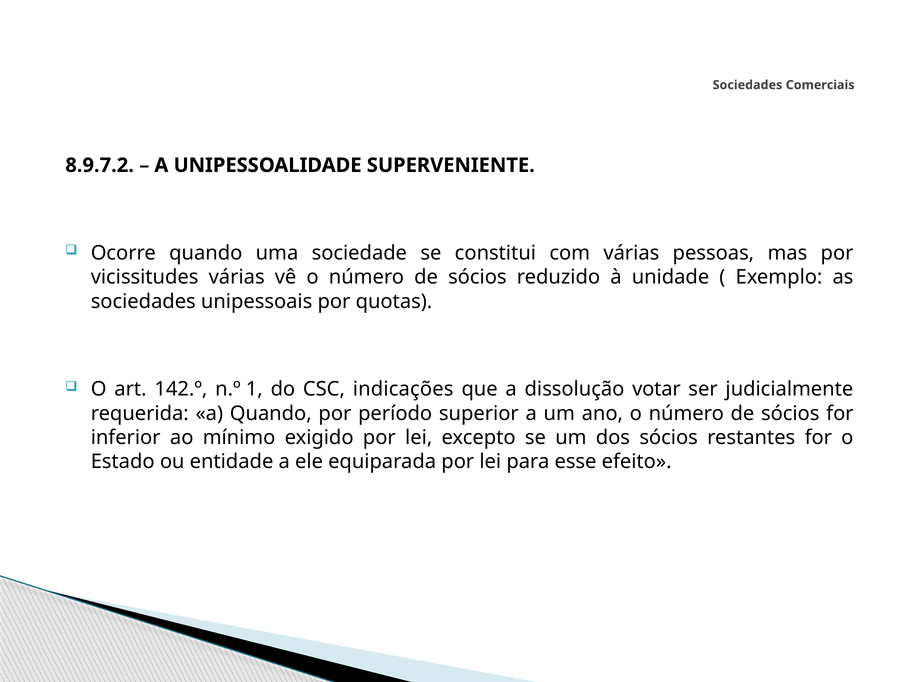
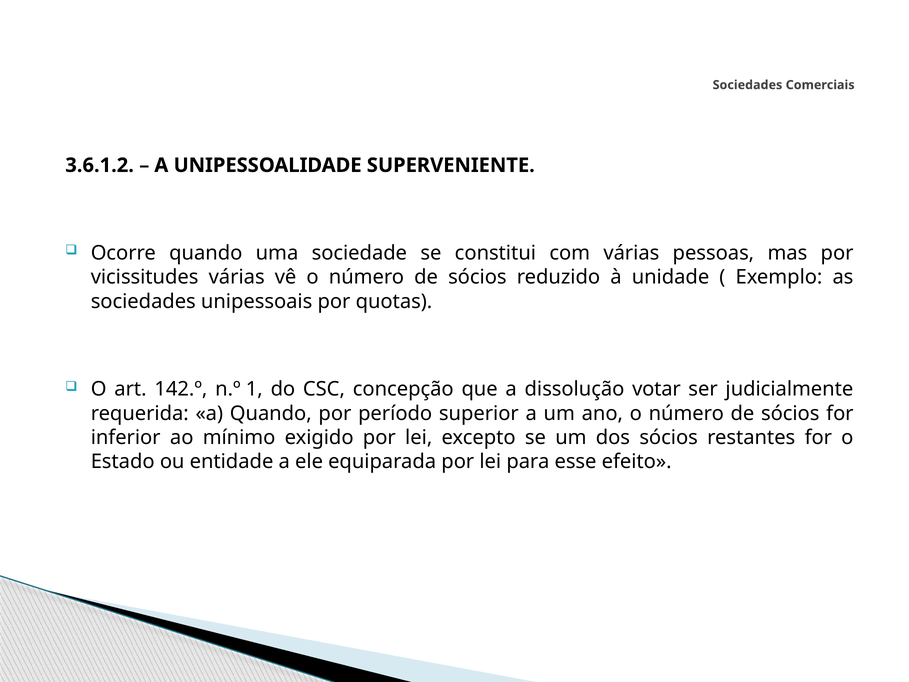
8.9.7.2: 8.9.7.2 -> 3.6.1.2 (100, 165)
indicações: indicações -> concepção (403, 389)
